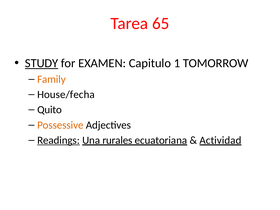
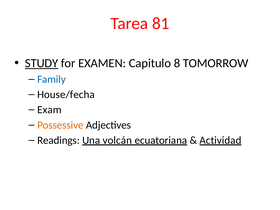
65: 65 -> 81 (161, 23)
1: 1 -> 8 (177, 63)
Family colour: orange -> blue (51, 79)
Quito: Quito -> Exam (49, 110)
Readings underline: present -> none (58, 140)
rurales: rurales -> volcán (117, 140)
